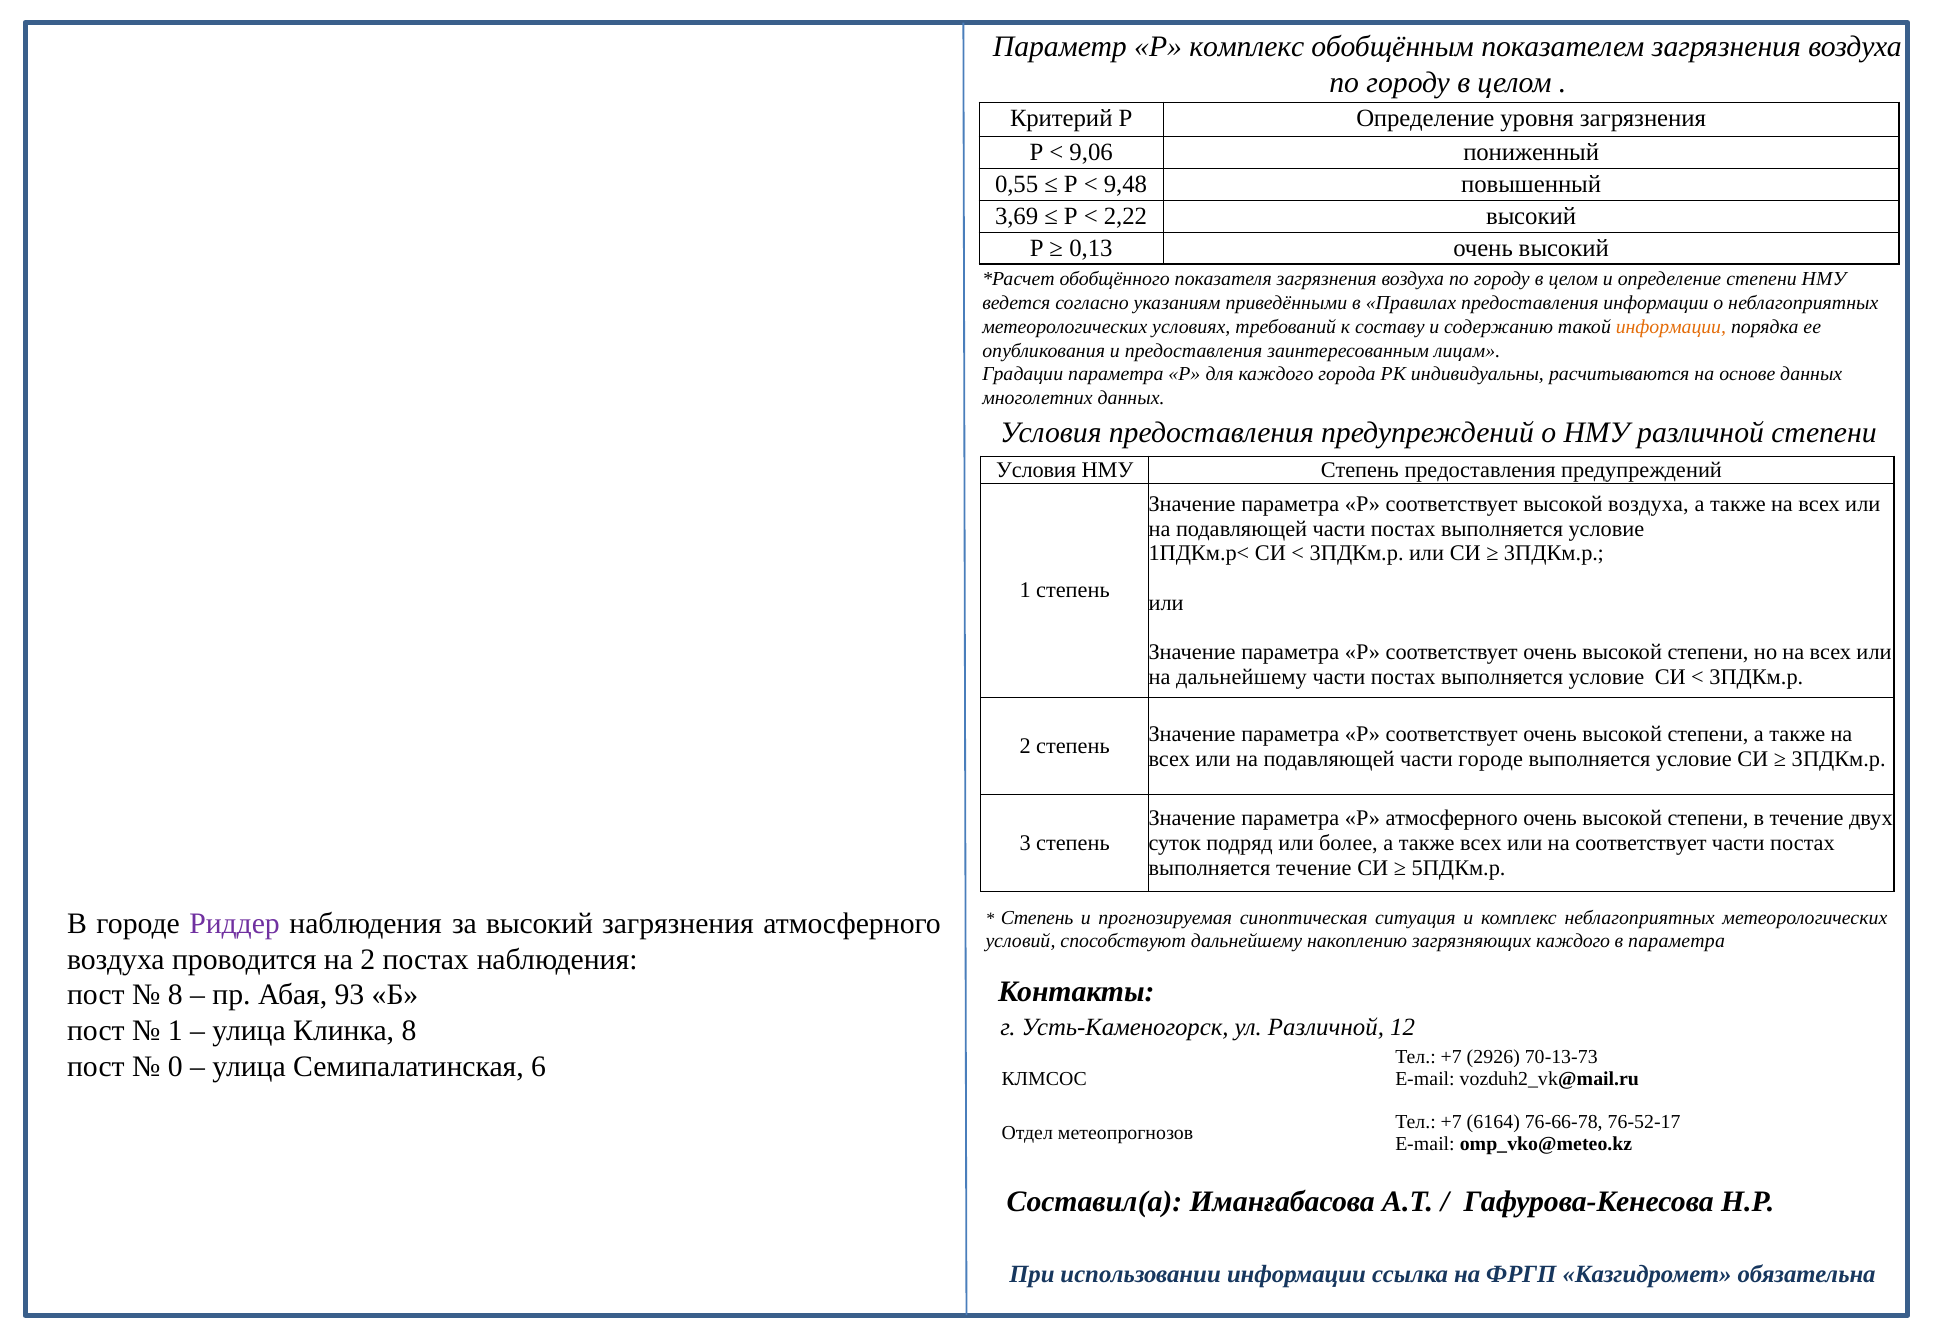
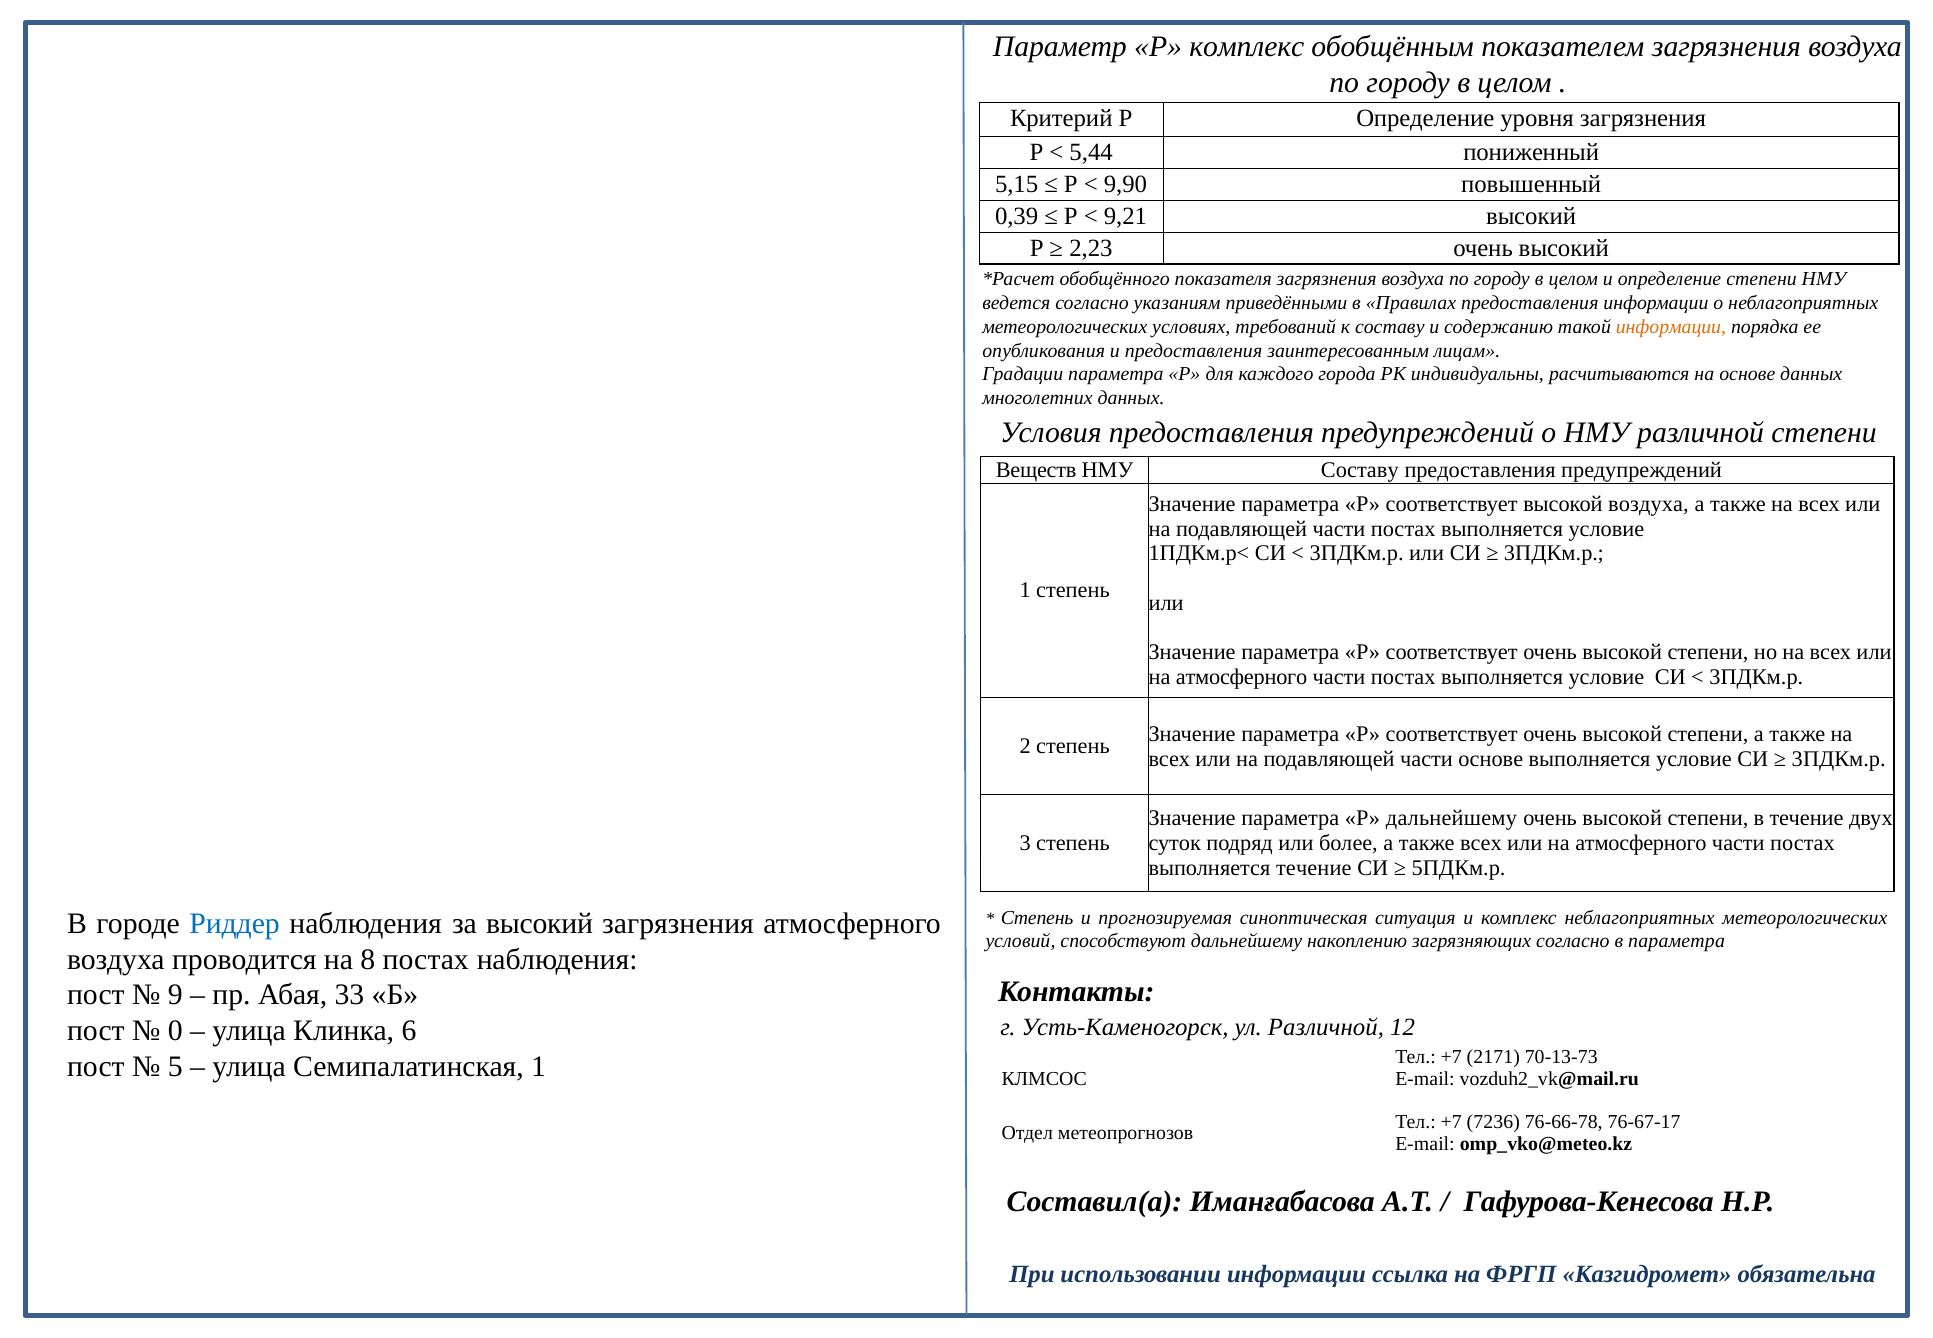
9,06: 9,06 -> 5,44 (1091, 152)
0,55: 0,55 -> 5,15 (1017, 184)
9,48: 9,48 -> 9,90 (1125, 184)
3,69: 3,69 -> 0,39 (1017, 216)
2,22: 2,22 -> 9,21 (1125, 216)
0,13: 0,13 -> 2,23 (1091, 248)
Условия: Условия -> Веществ (1036, 470)
НМУ Степень: Степень -> Составу (1360, 470)
дальнейшему: дальнейшему -> атмосферного (1242, 677)
части городе: городе -> основе (1491, 759)
Р атмосферного: атмосферного -> дальнейшему (1451, 818)
соответствует: соответствует -> атмосферного (1641, 843)
Риддер colour: purple -> blue (235, 924)
загрязняющих каждого: каждого -> согласно (1573, 942)
на 2: 2 -> 8 (368, 959)
8: 8 -> 9 (175, 995)
93: 93 -> 33 (349, 995)
1: 1 -> 0 (175, 1031)
Клинка 8: 8 -> 6 (409, 1031)
2926: 2926 -> 2171 (1493, 1057)
0: 0 -> 5 (175, 1067)
Семипалатинская 6: 6 -> 1 (539, 1067)
6164: 6164 -> 7236 (1493, 1122)
76-52-17: 76-52-17 -> 76-67-17 (1644, 1122)
